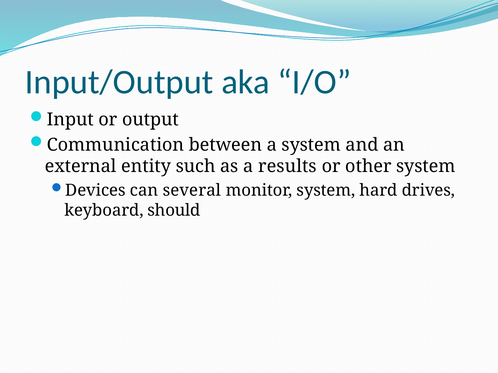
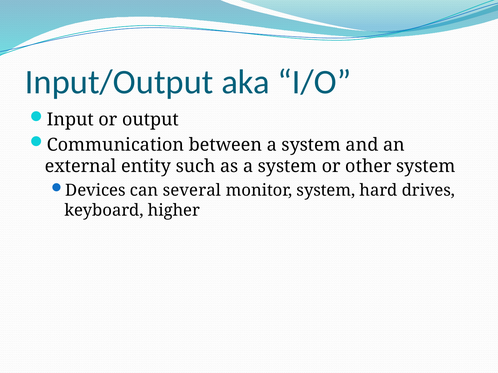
as a results: results -> system (287, 167)
should: should -> higher (174, 211)
